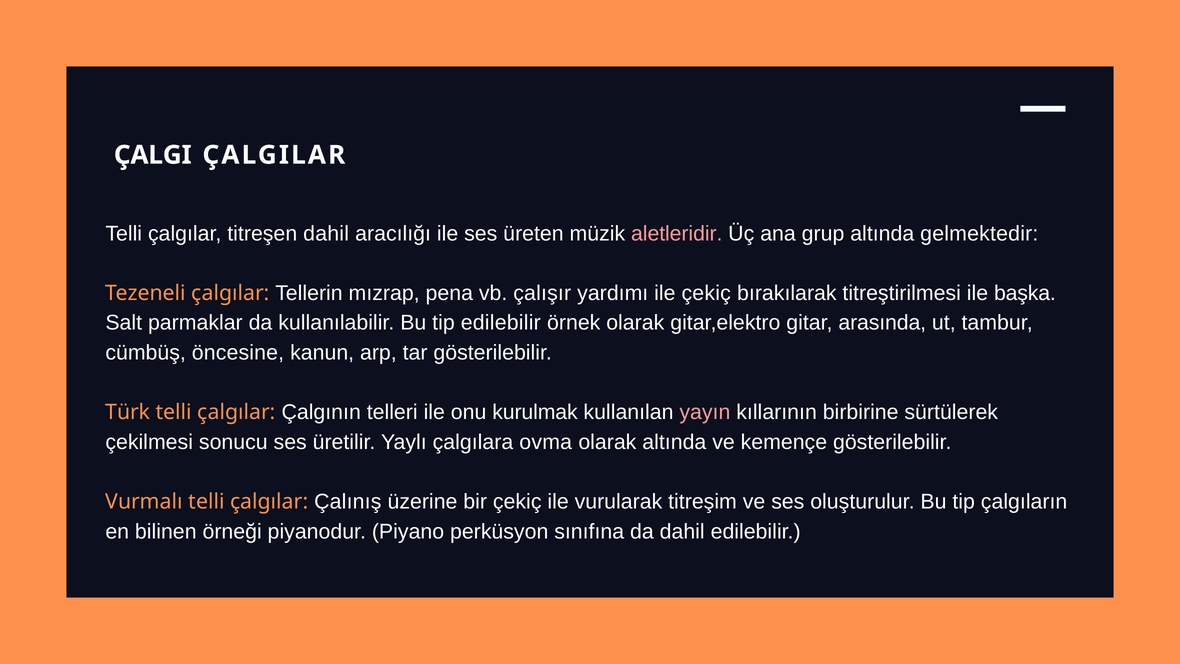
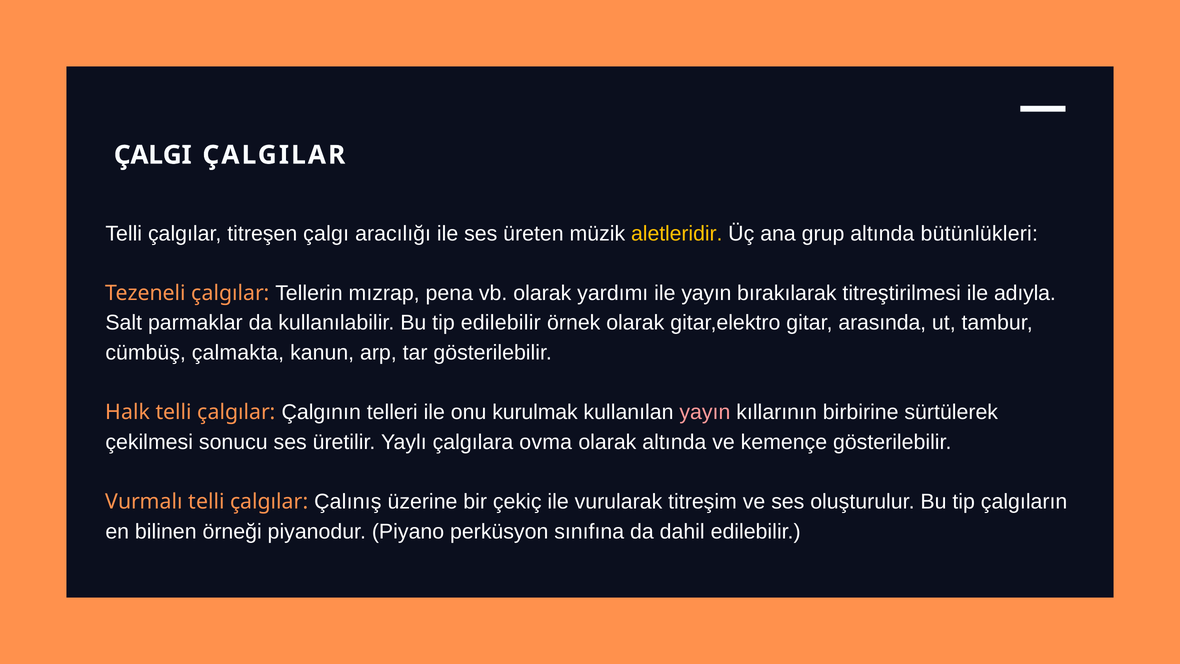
titreşen dahil: dahil -> çalgı (326, 233)
aletleridir colour: pink -> yellow (677, 233)
gelmektedir: gelmektedir -> bütünlükleri (979, 233)
vb çalışır: çalışır -> olarak (542, 293)
ile çekiç: çekiç -> yayın (706, 293)
başka: başka -> adıyla (1025, 293)
öncesine: öncesine -> çalmakta (238, 353)
Türk: Türk -> Halk (128, 412)
